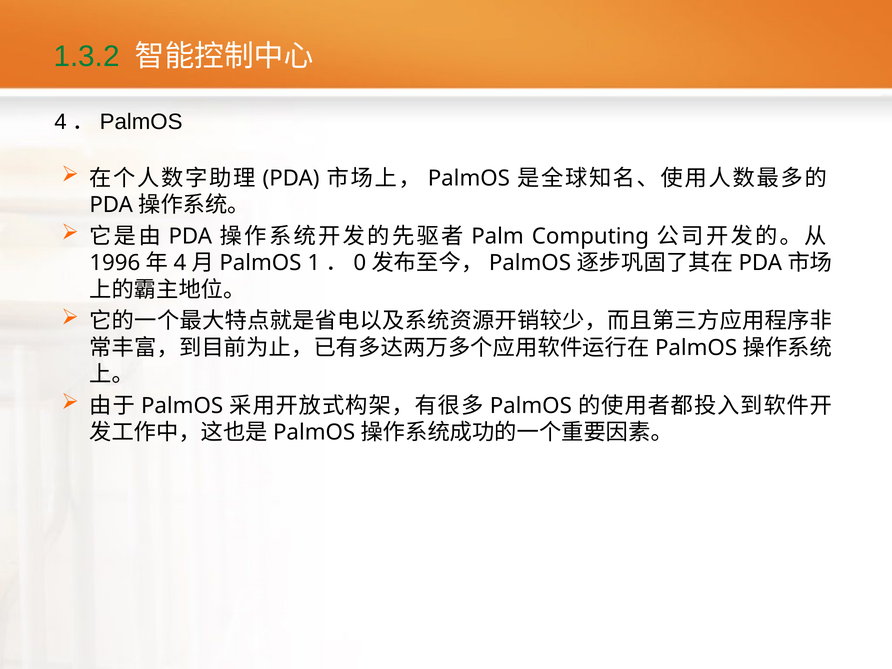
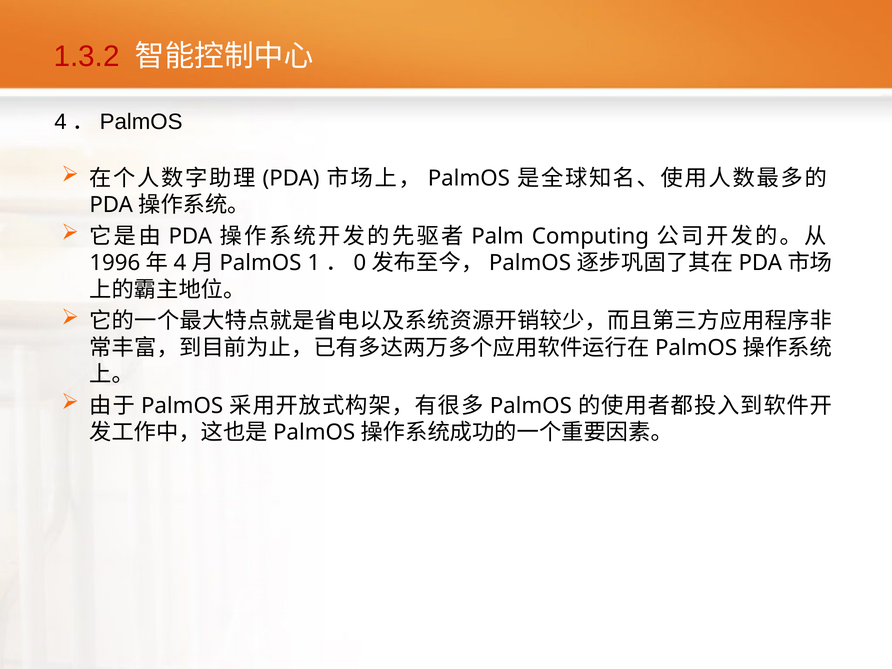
1.3.2 colour: green -> red (87, 56)
